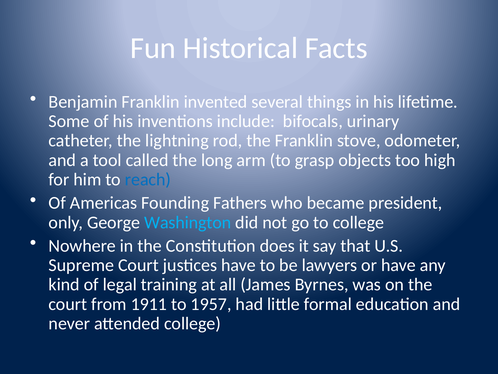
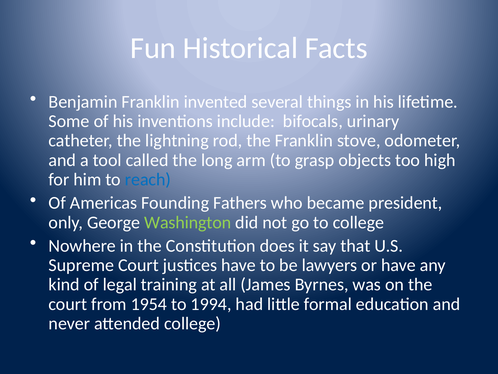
Washington colour: light blue -> light green (188, 222)
1911: 1911 -> 1954 (149, 304)
1957: 1957 -> 1994 (211, 304)
